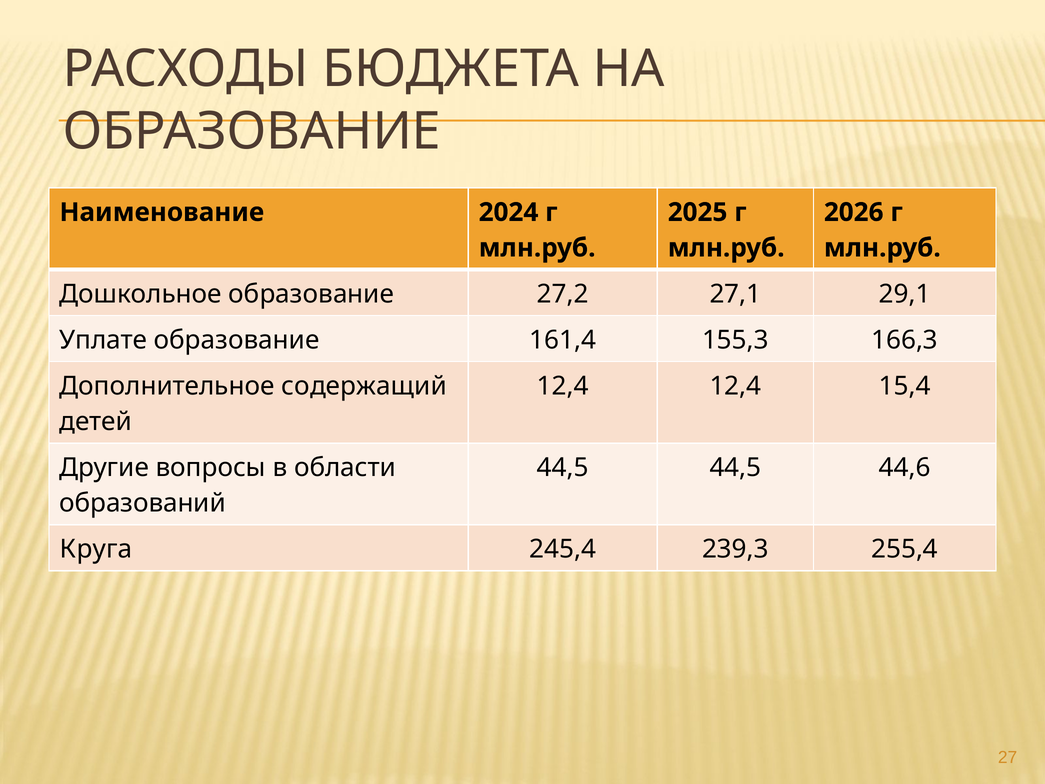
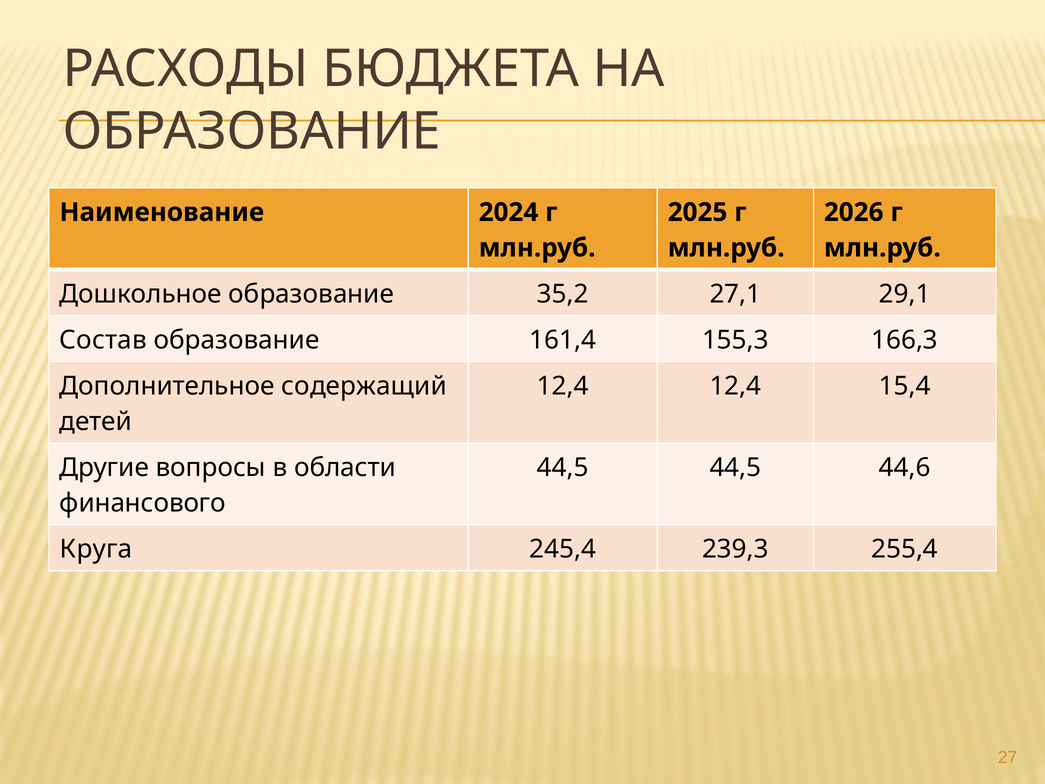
27,2: 27,2 -> 35,2 (563, 294)
Уплате: Уплате -> Состав (103, 340)
образований: образований -> финансового (143, 503)
